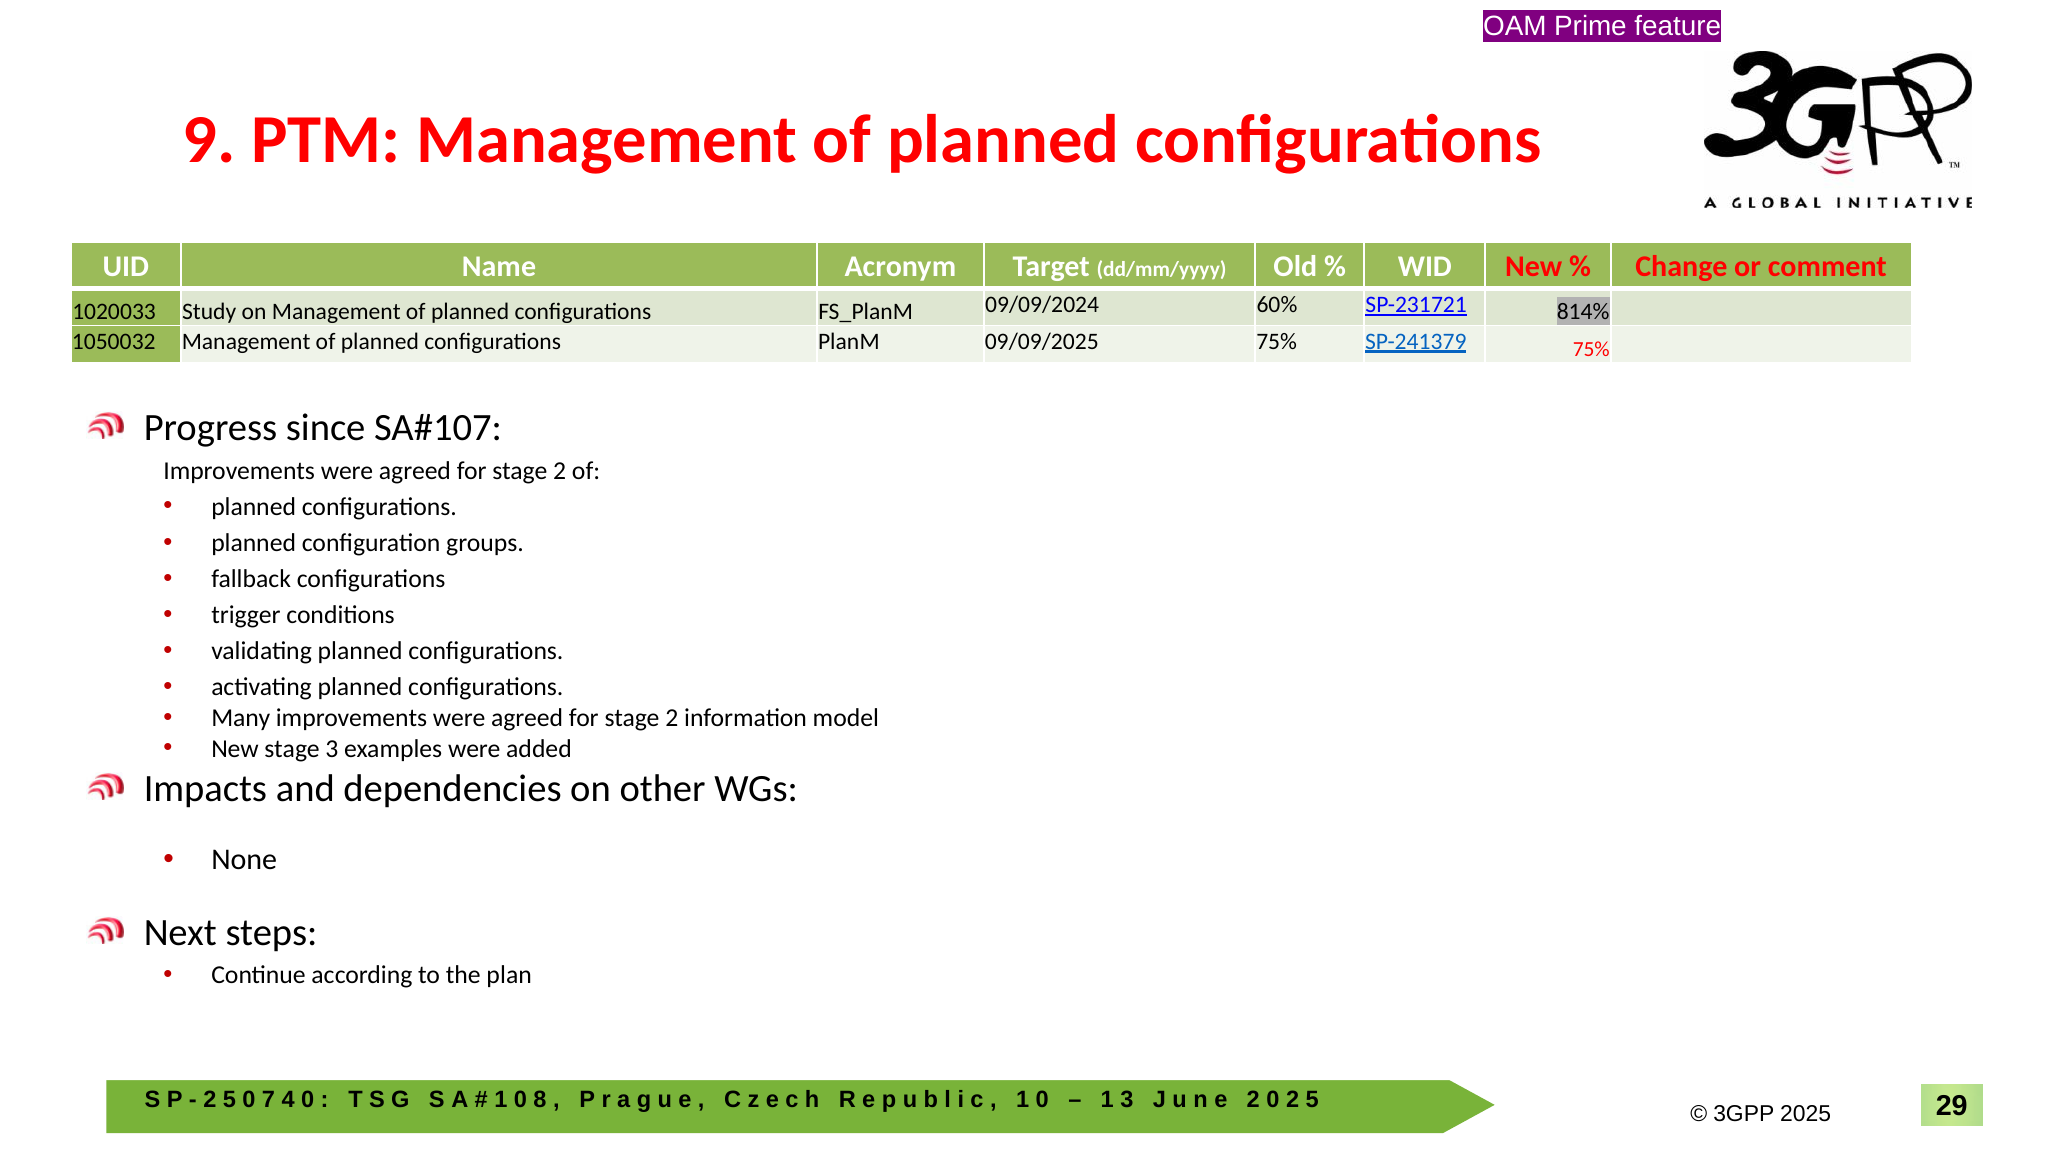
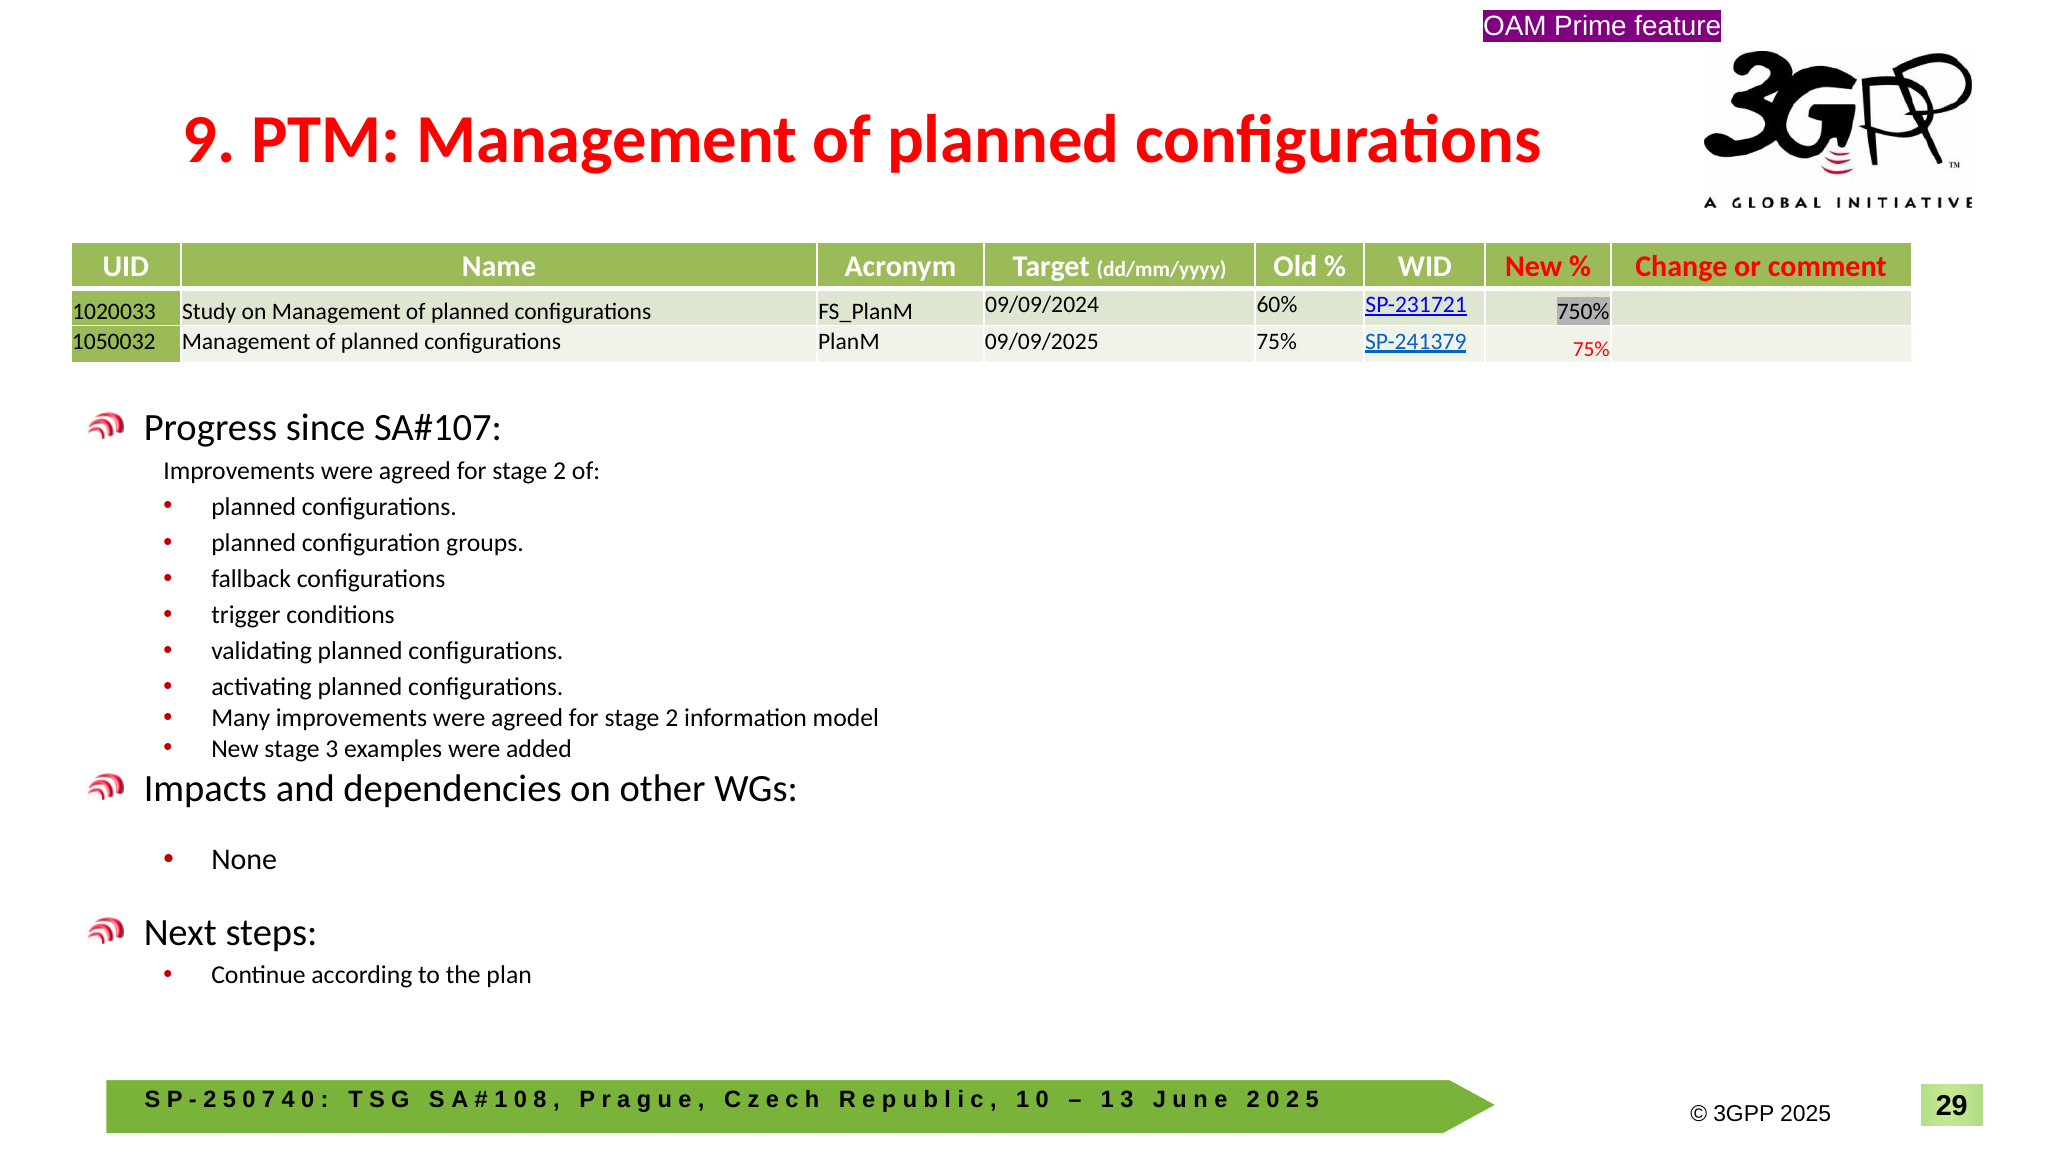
814%: 814% -> 750% (1583, 311)
